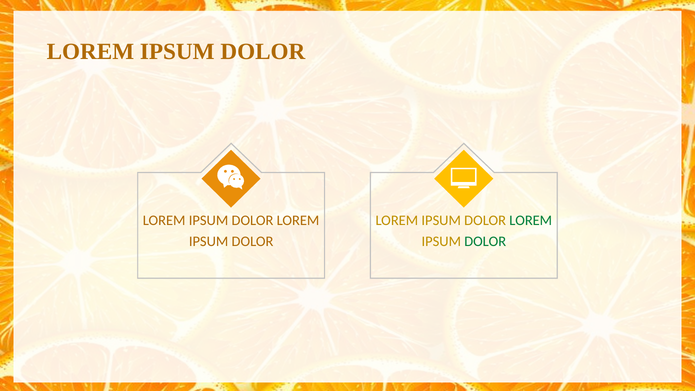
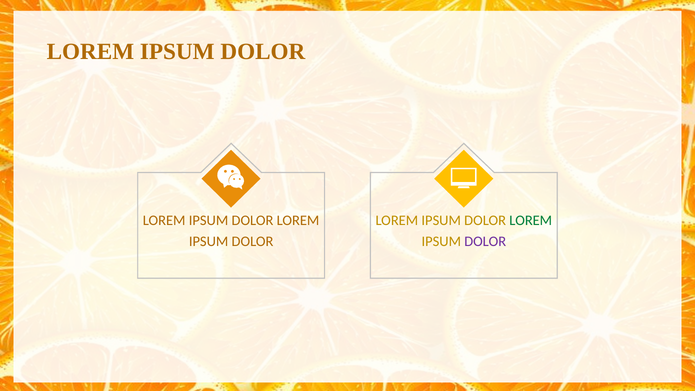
DOLOR colour: green -> purple (485, 241)
